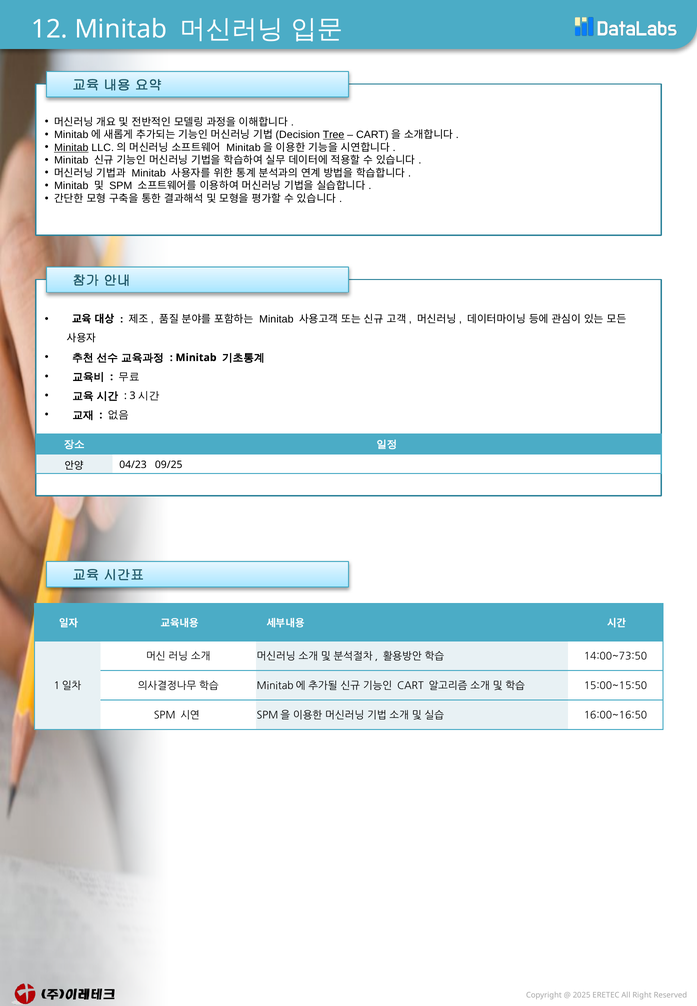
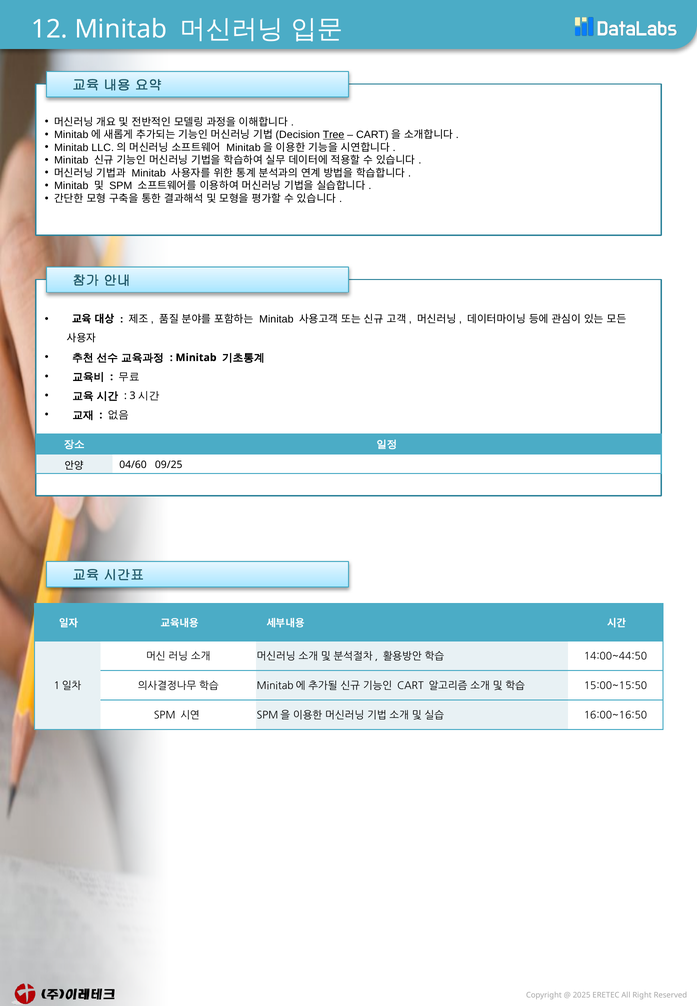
Minitab underline: present -> none (71, 148)
04/23: 04/23 -> 04/60 (133, 465)
14:00~73:50: 14:00~73:50 -> 14:00~44:50 (615, 657)
